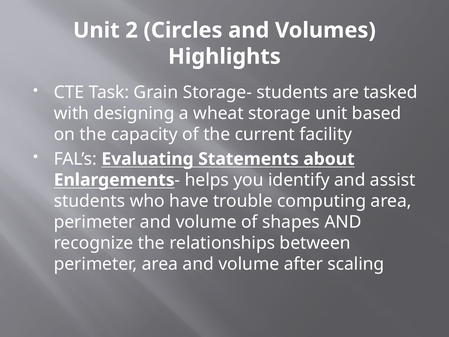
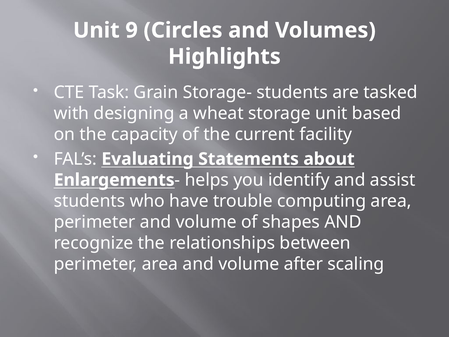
2: 2 -> 9 (132, 30)
